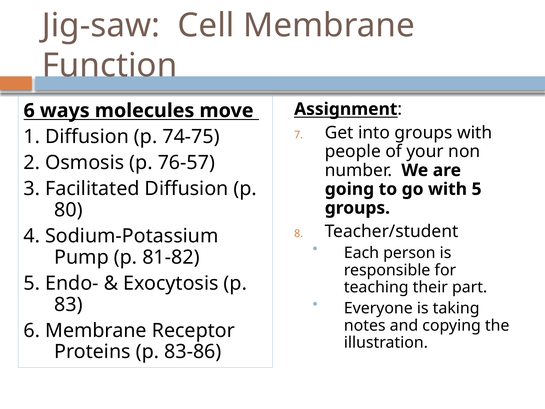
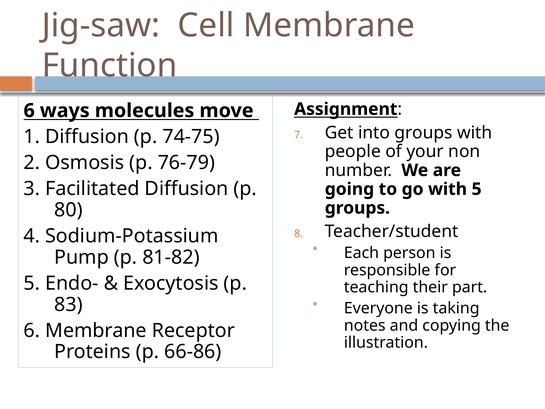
76-57: 76-57 -> 76-79 (186, 163)
83-86: 83-86 -> 66-86 (193, 352)
